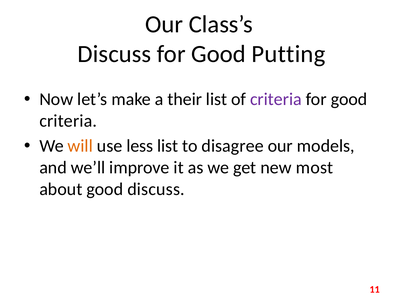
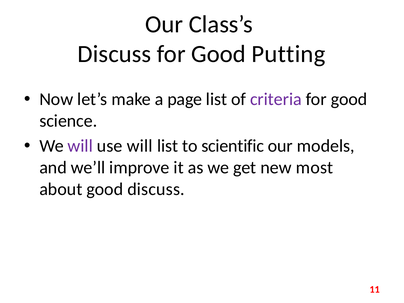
their: their -> page (185, 99)
criteria: criteria -> science (68, 121)
will colour: orange -> purple (80, 146)
use less: less -> will (140, 146)
disagree: disagree -> scientific (233, 146)
